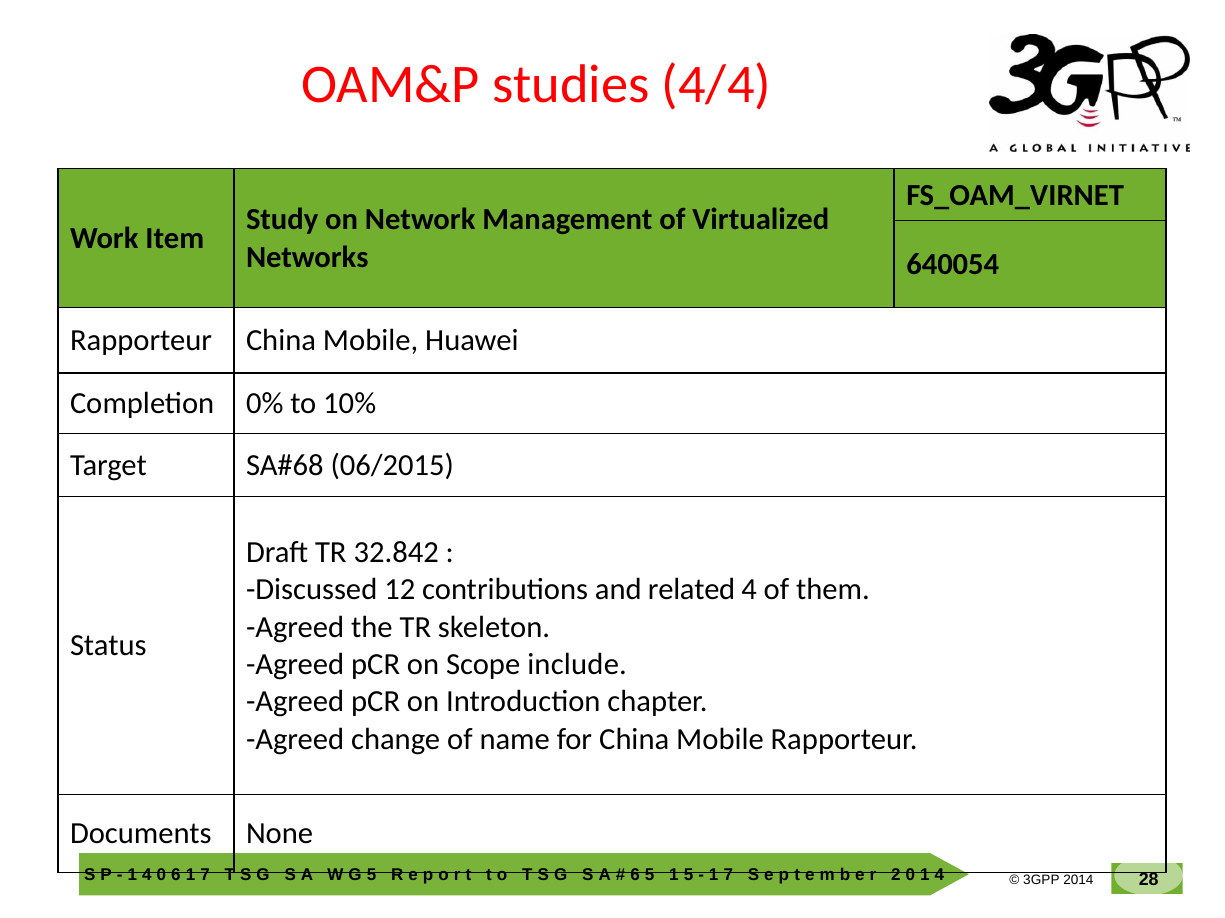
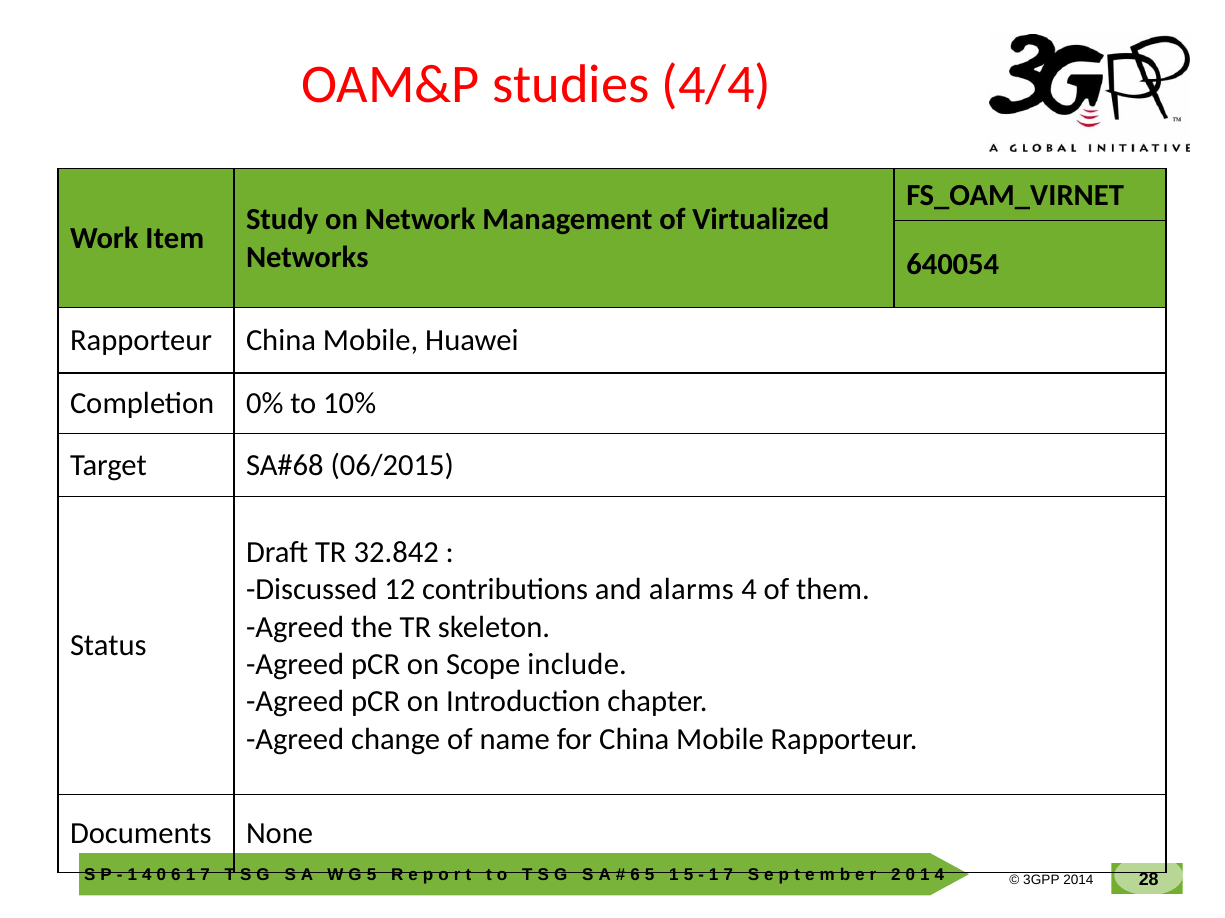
related: related -> alarms (691, 590)
